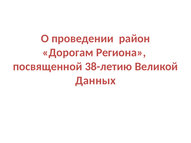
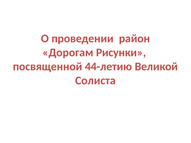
Региона: Региона -> Рисунки (121, 53)
38-летию: 38-летию -> 44-летию (108, 67)
Данных: Данных -> Солиста (95, 81)
